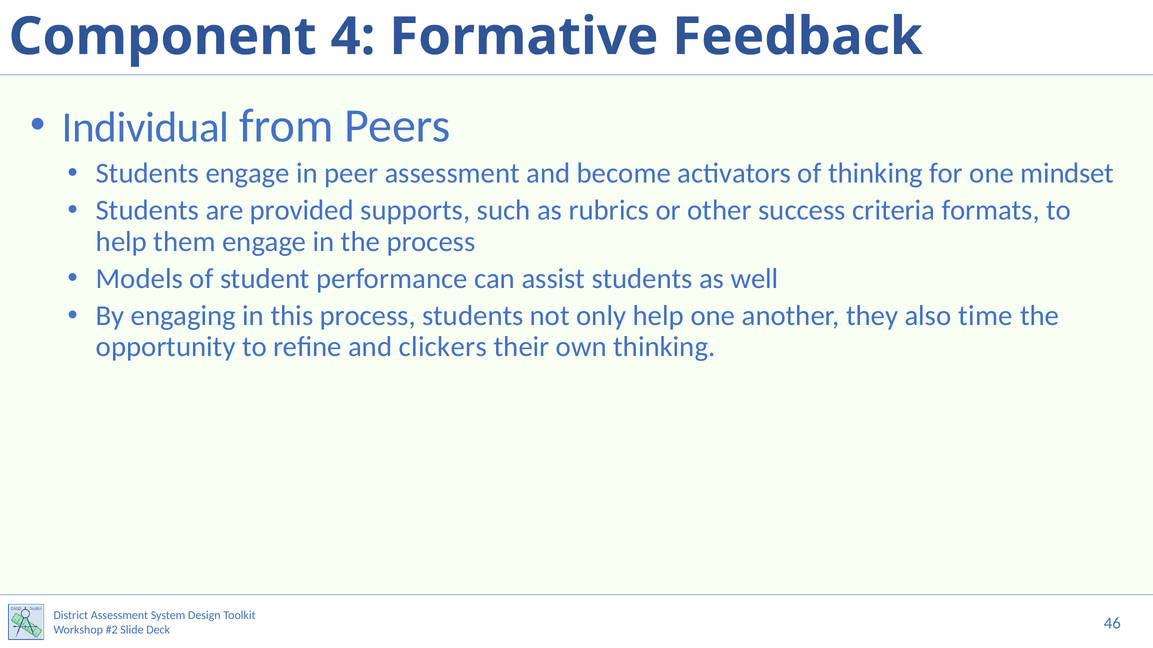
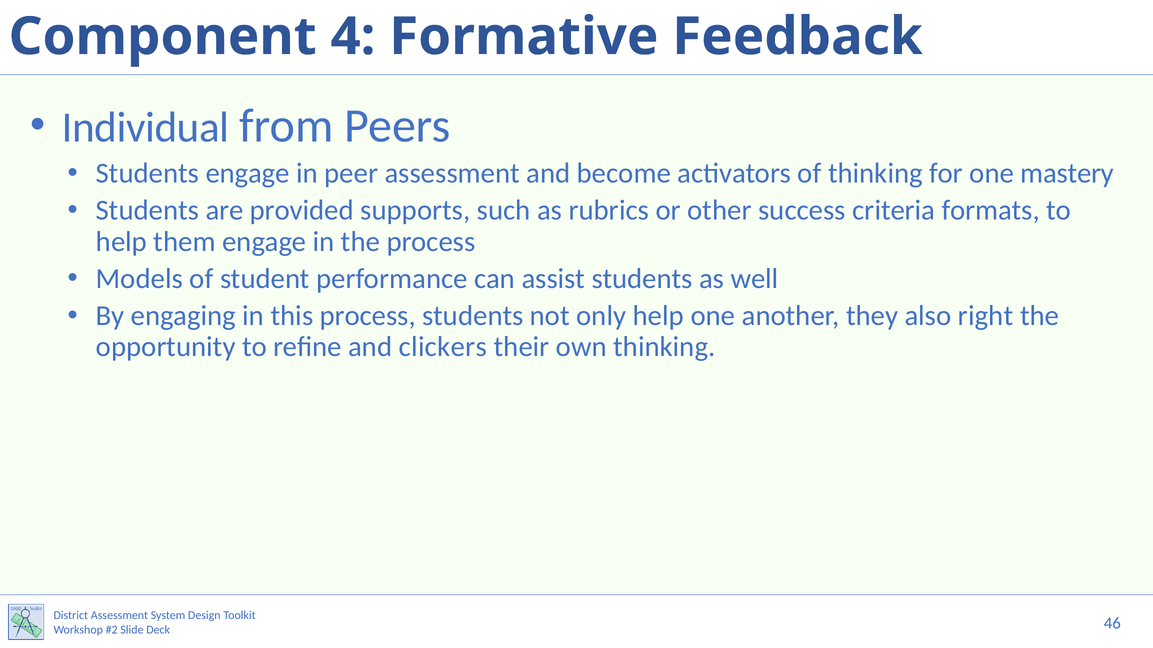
mindset: mindset -> mastery (1067, 174)
time: time -> right (986, 316)
